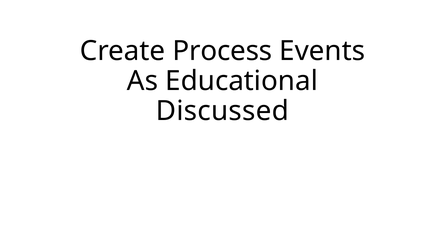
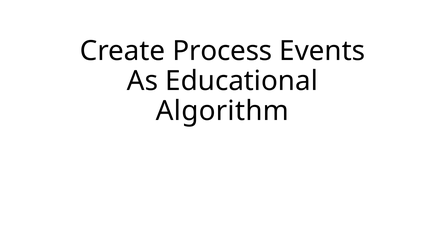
Discussed: Discussed -> Algorithm (222, 111)
